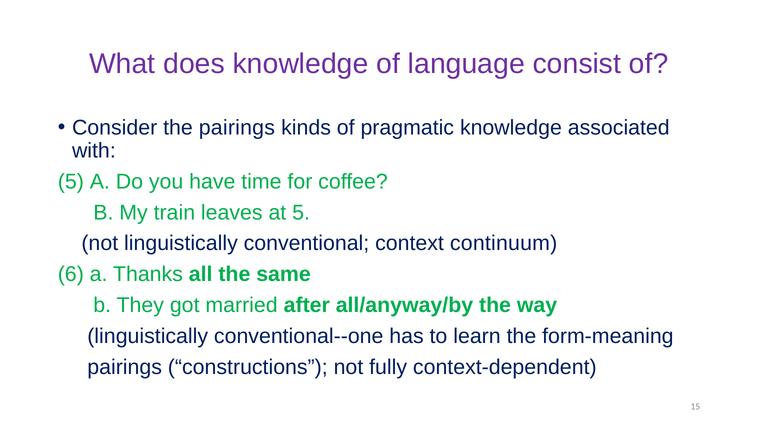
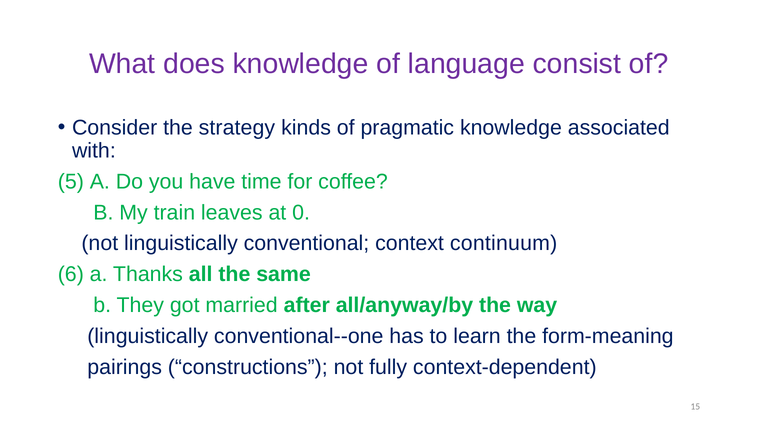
the pairings: pairings -> strategy (237, 128)
at 5: 5 -> 0 (301, 213)
